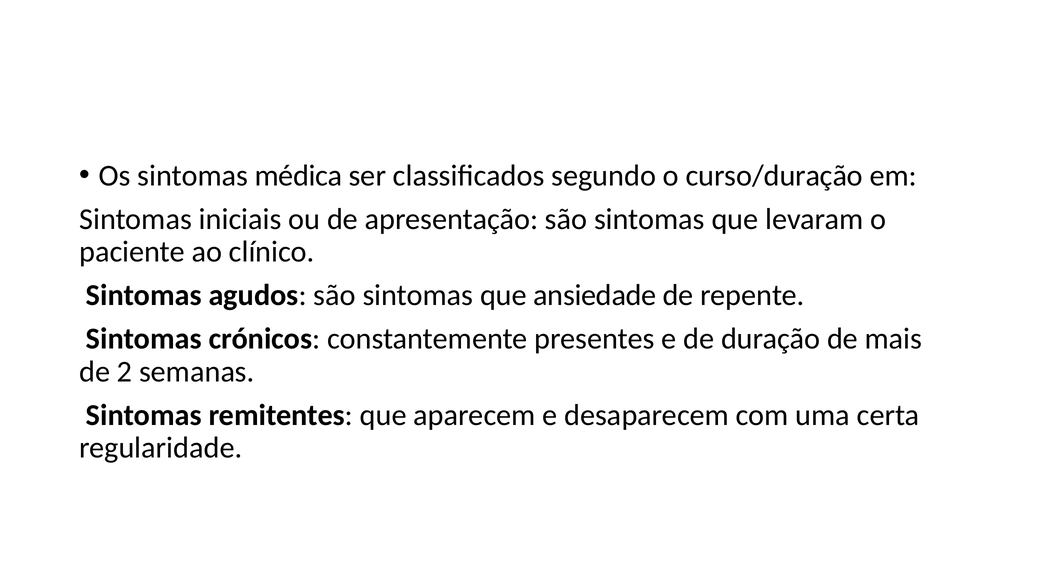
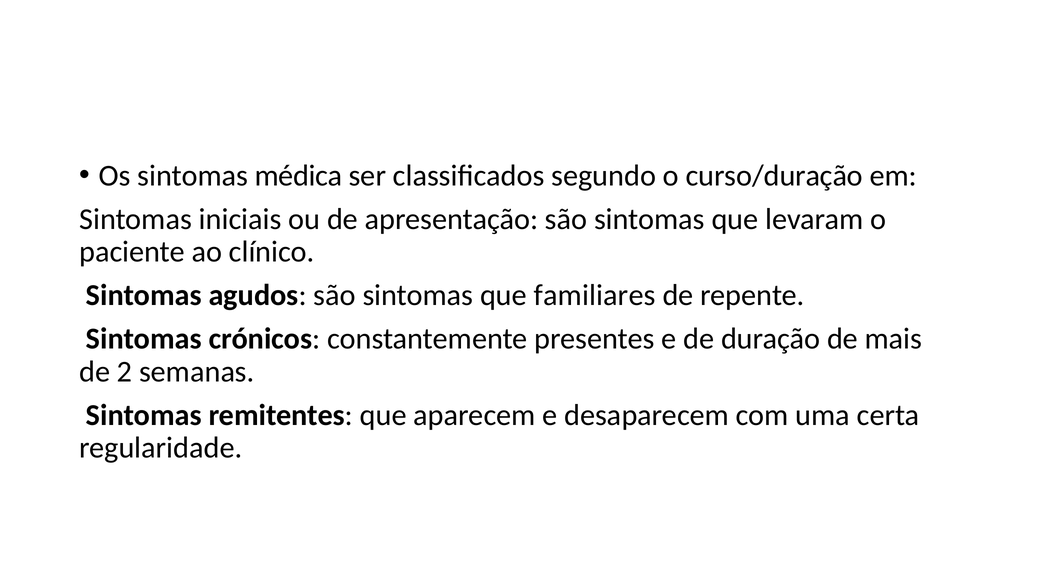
ansiedade: ansiedade -> familiares (595, 296)
